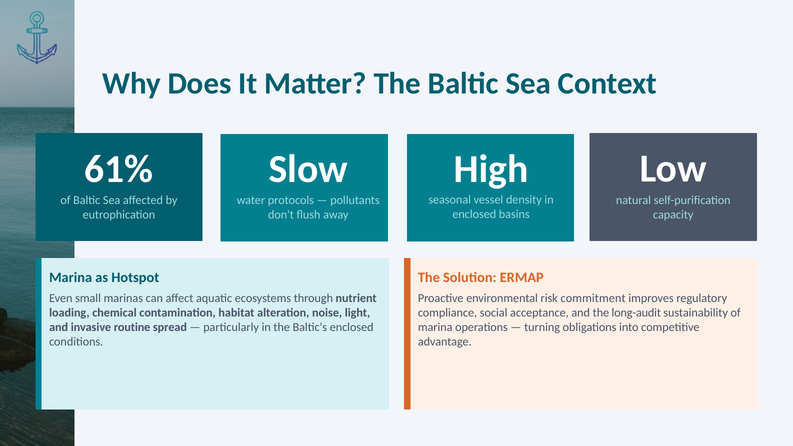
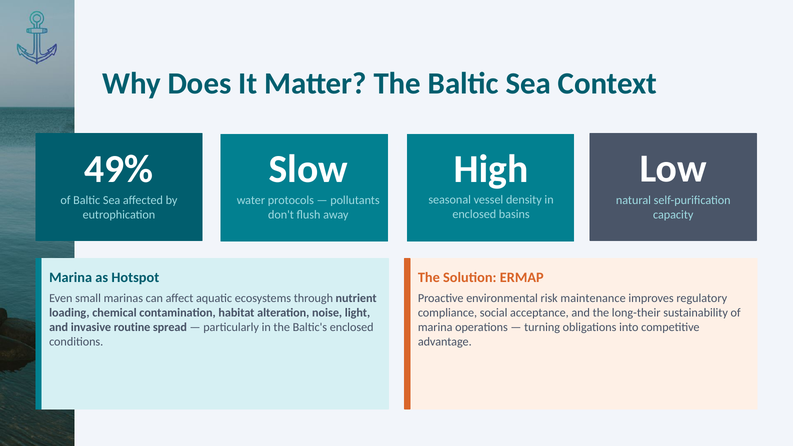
61%: 61% -> 49% (119, 169)
commitment: commitment -> maintenance (593, 298)
long-audit: long-audit -> long-their (636, 313)
